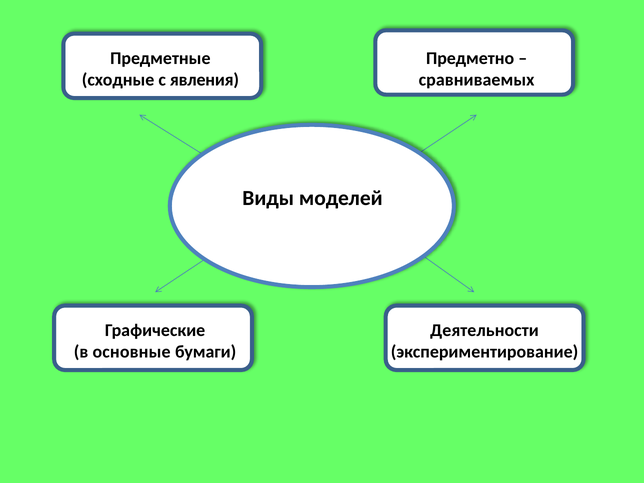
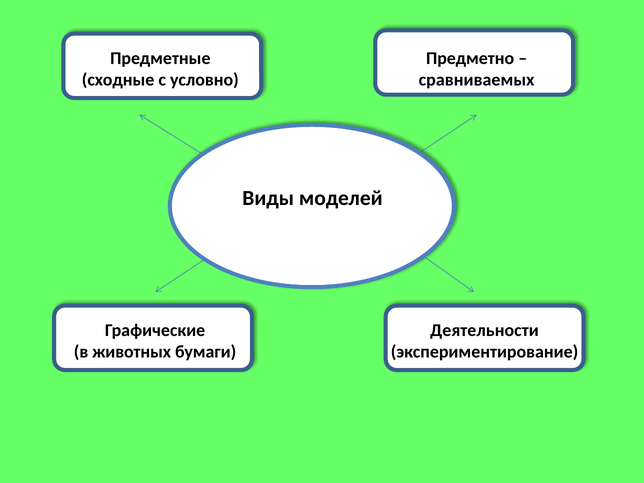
явления: явления -> условно (204, 80)
основные: основные -> животных (132, 352)
